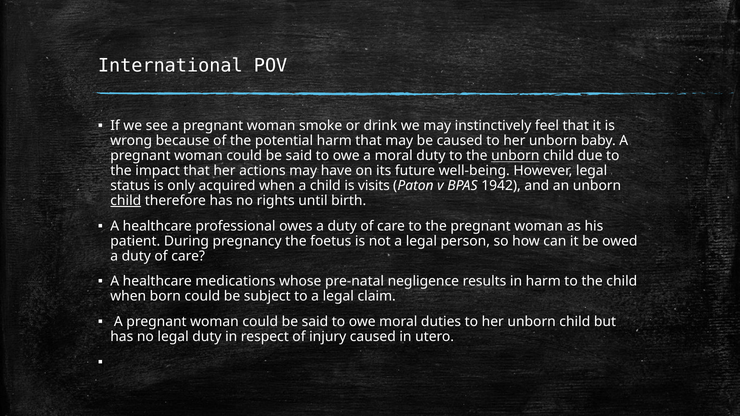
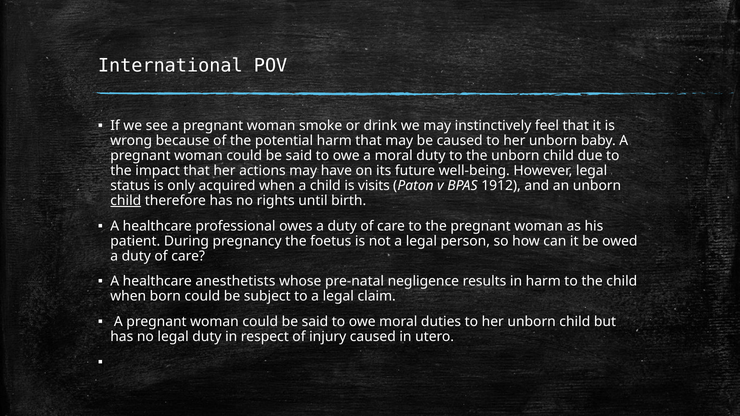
unborn underline: present -> none (515, 156)
1942: 1942 -> 1912 (501, 186)
medications: medications -> anesthetists (235, 282)
